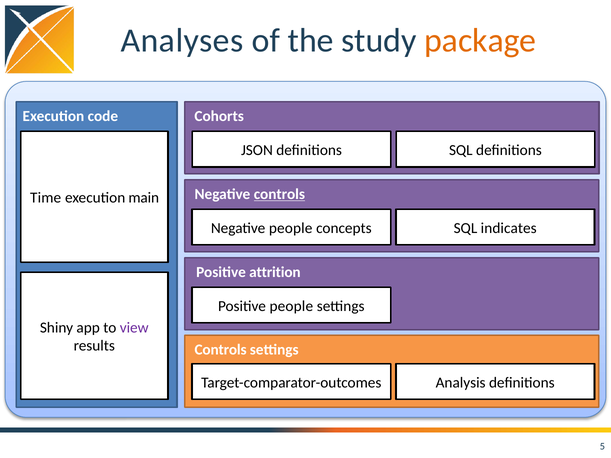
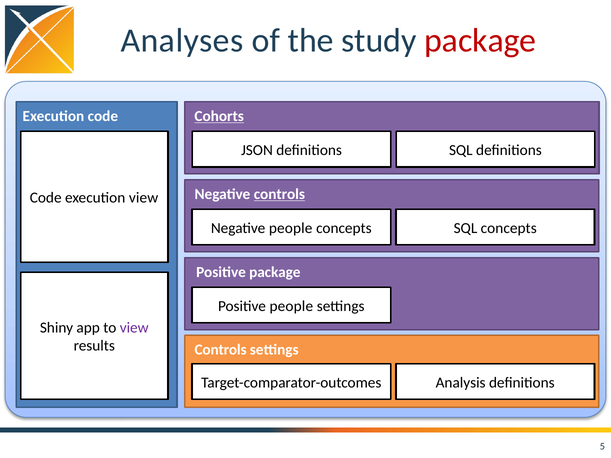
package colour: orange -> red (480, 41)
Cohorts underline: none -> present (219, 116)
Time: Time -> Code (46, 198)
execution main: main -> view (144, 198)
SQL indicates: indicates -> concepts (509, 228)
Positive attrition: attrition -> package (275, 272)
